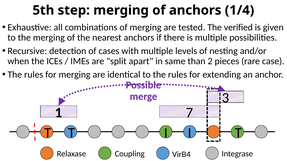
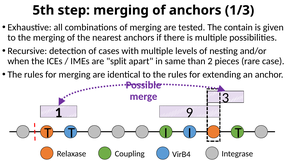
1/4: 1/4 -> 1/3 (240, 10)
verified: verified -> contain (238, 27)
7: 7 -> 9 (190, 113)
